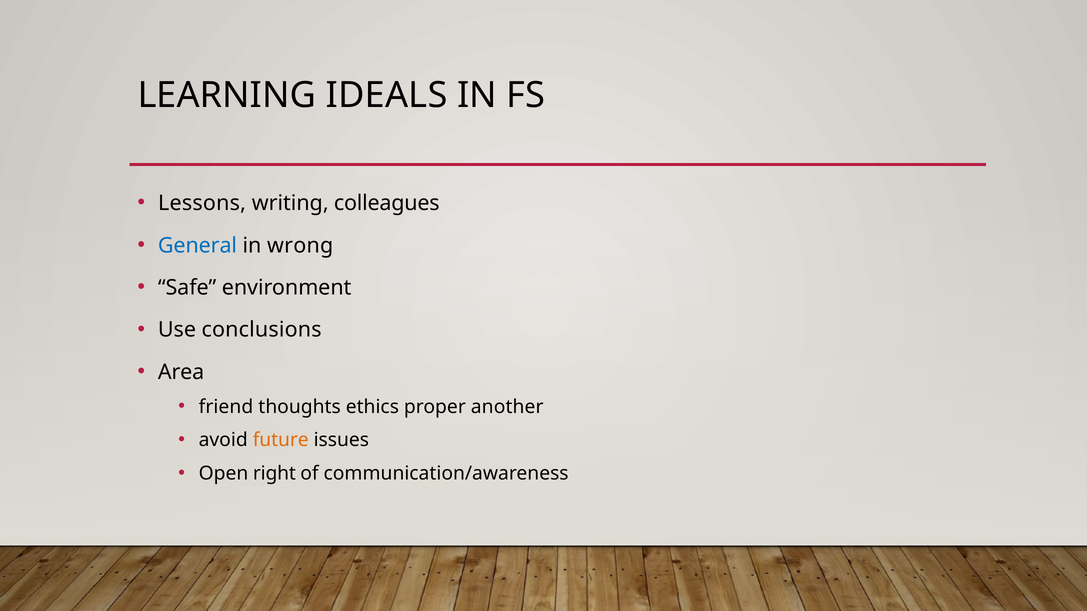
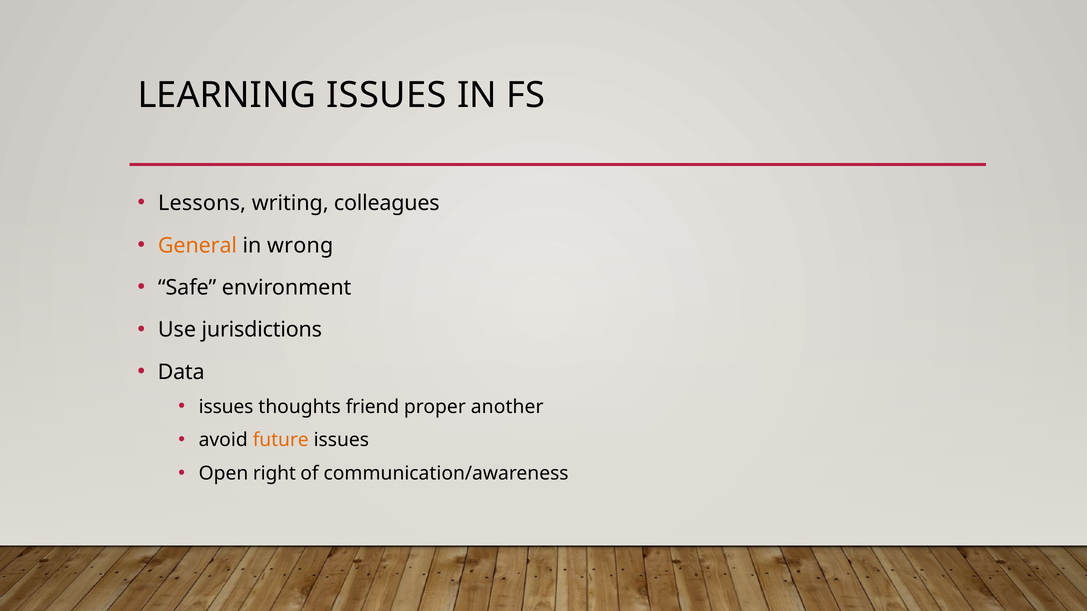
LEARNING IDEALS: IDEALS -> ISSUES (386, 95)
General colour: blue -> orange (197, 246)
conclusions: conclusions -> jurisdictions (262, 330)
Area: Area -> Data (181, 372)
friend: friend -> issues (226, 407)
ethics: ethics -> friend (372, 407)
